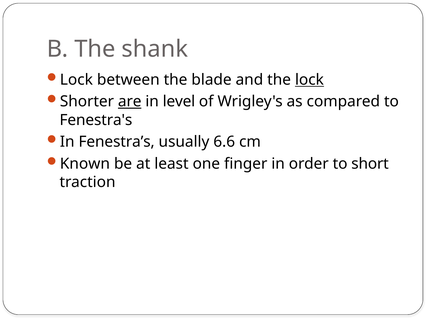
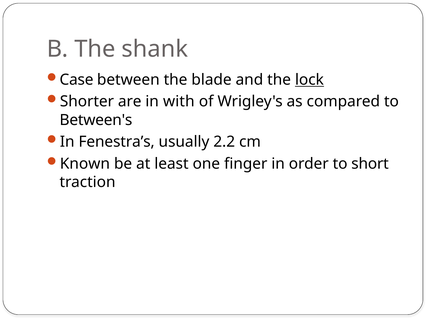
Lock: Lock -> Case (77, 80)
are underline: present -> none (130, 102)
level: level -> with (179, 102)
Fenestra's: Fenestra's -> Between's (96, 120)
6.6: 6.6 -> 2.2 (224, 142)
